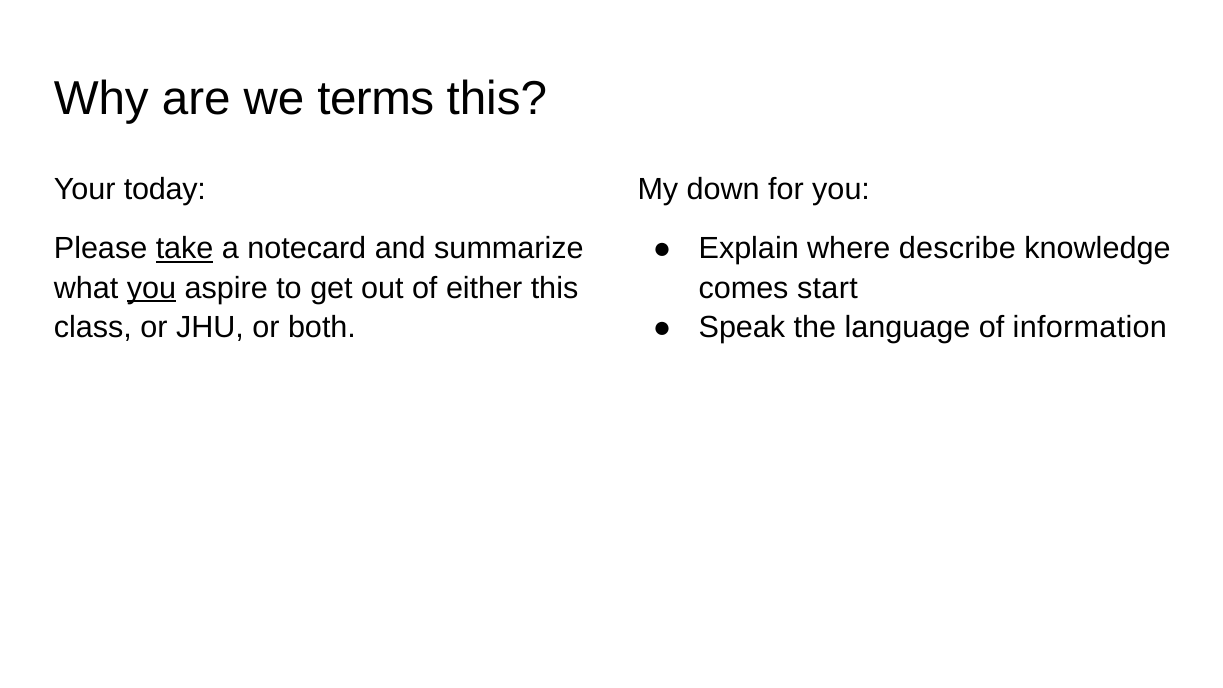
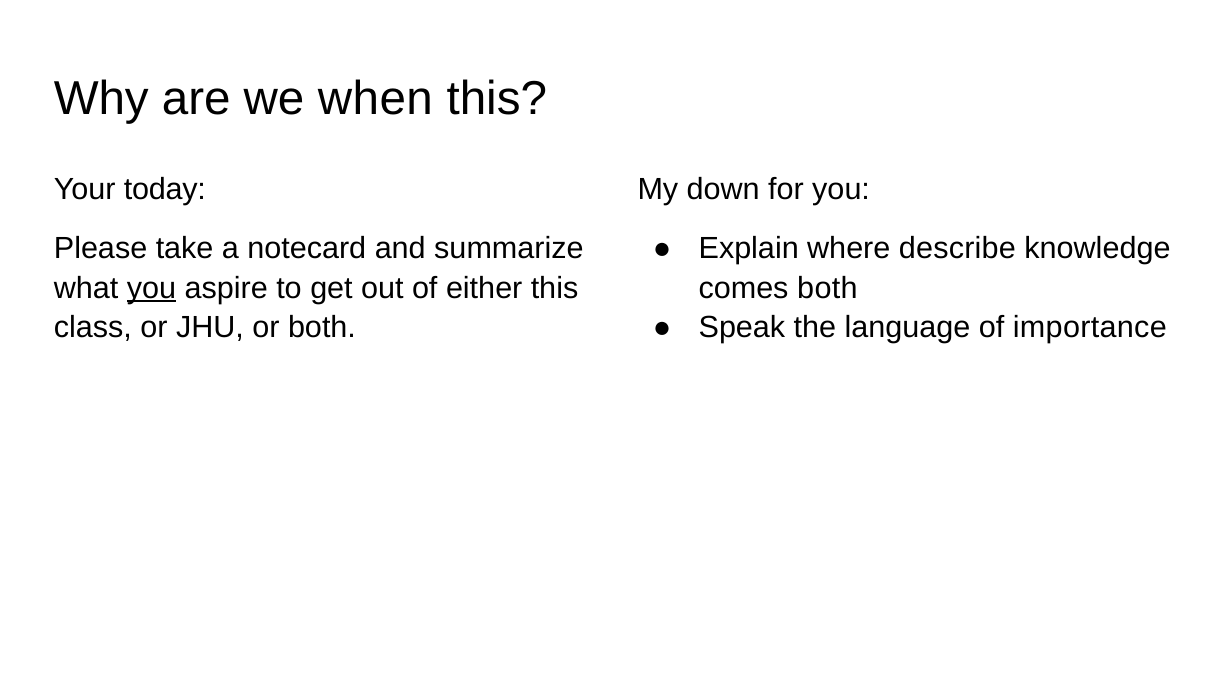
terms: terms -> when (375, 99)
take underline: present -> none (185, 249)
comes start: start -> both (827, 288)
information: information -> importance (1090, 327)
